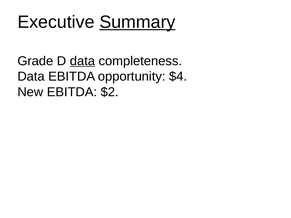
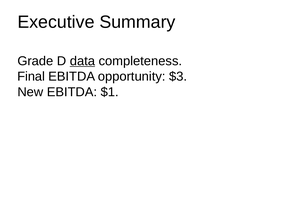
Summary underline: present -> none (137, 22)
Data: Data -> Final (31, 77)
$4: $4 -> $3 (178, 77)
$2: $2 -> $1 (110, 92)
